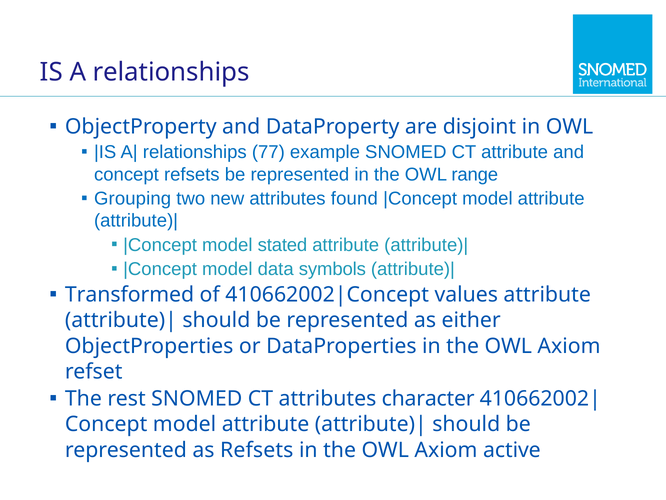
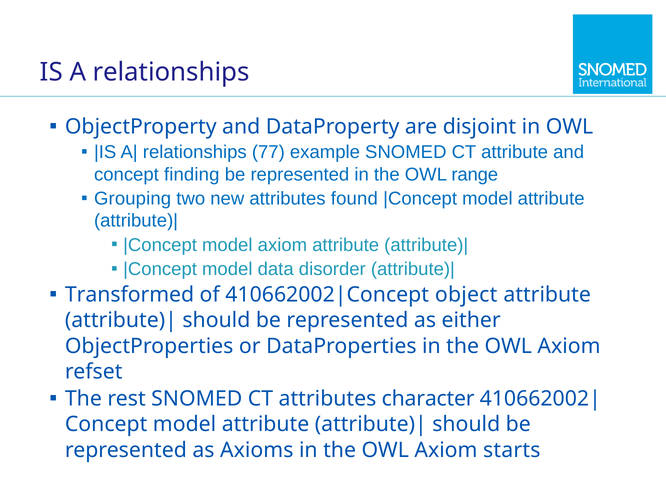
concept refsets: refsets -> finding (192, 174)
model stated: stated -> axiom (282, 245)
symbols: symbols -> disorder (332, 269)
values: values -> object (466, 295)
as Refsets: Refsets -> Axioms (257, 450)
active: active -> starts (512, 450)
